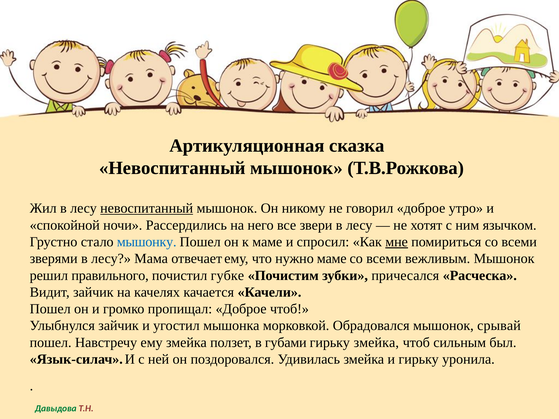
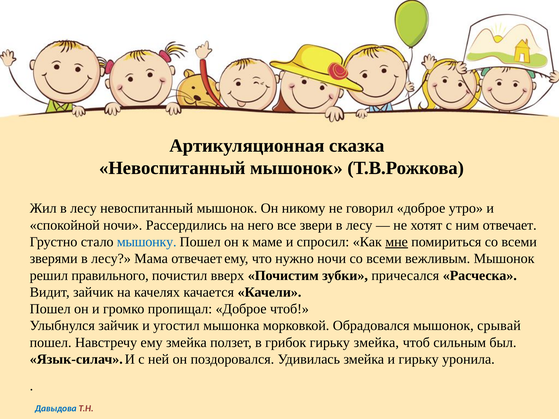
невоспитанный underline: present -> none (147, 209)
ним язычком: язычком -> отвечает (510, 225)
нужно маме: маме -> ночи (332, 259)
губке: губке -> вверх (227, 276)
губами: губами -> грибок (286, 343)
Давыдова colour: green -> blue (56, 409)
